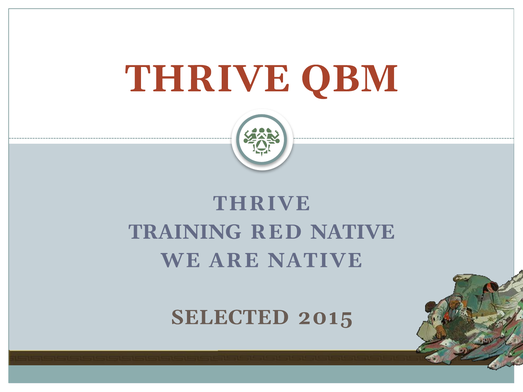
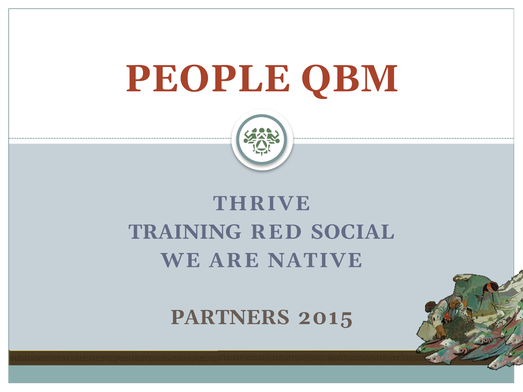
THRIVE: THRIVE -> PEOPLE (207, 79)
RED NATIVE: NATIVE -> SOCIAL (352, 232)
SELECTED: SELECTED -> PARTNERS (230, 318)
